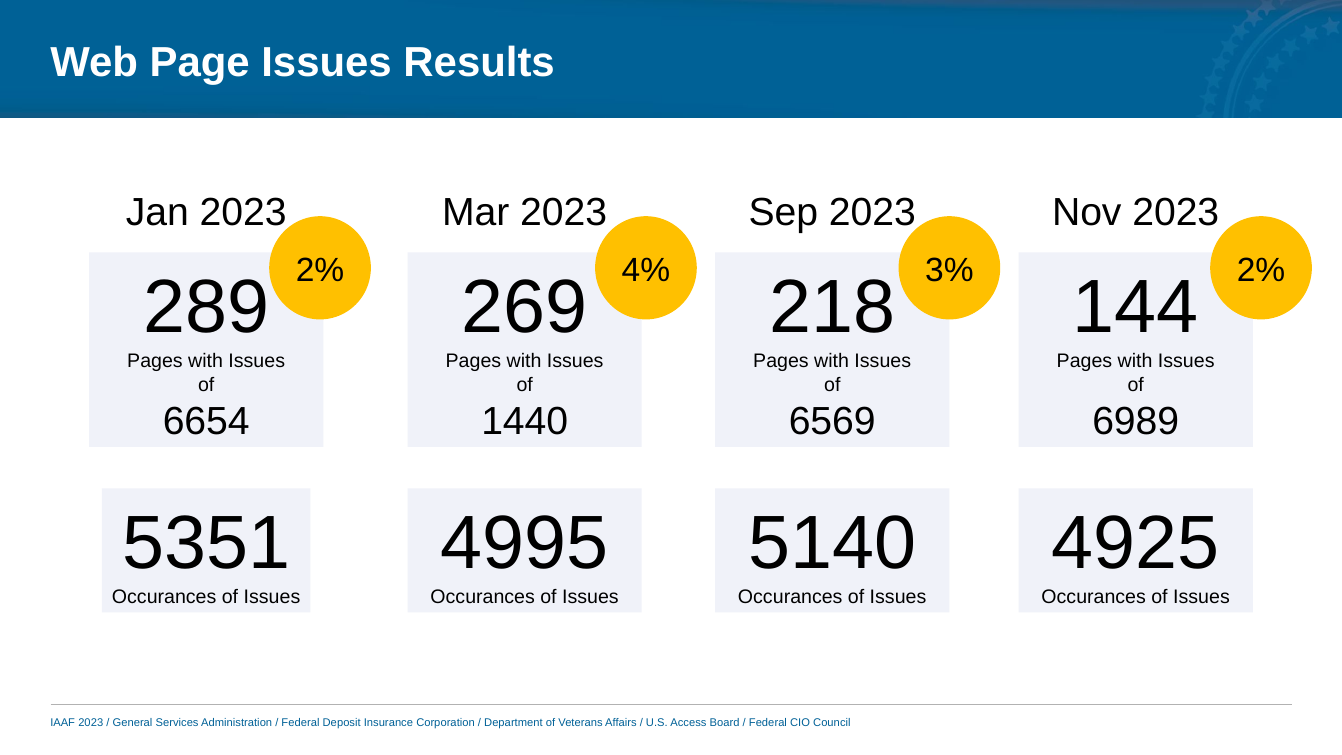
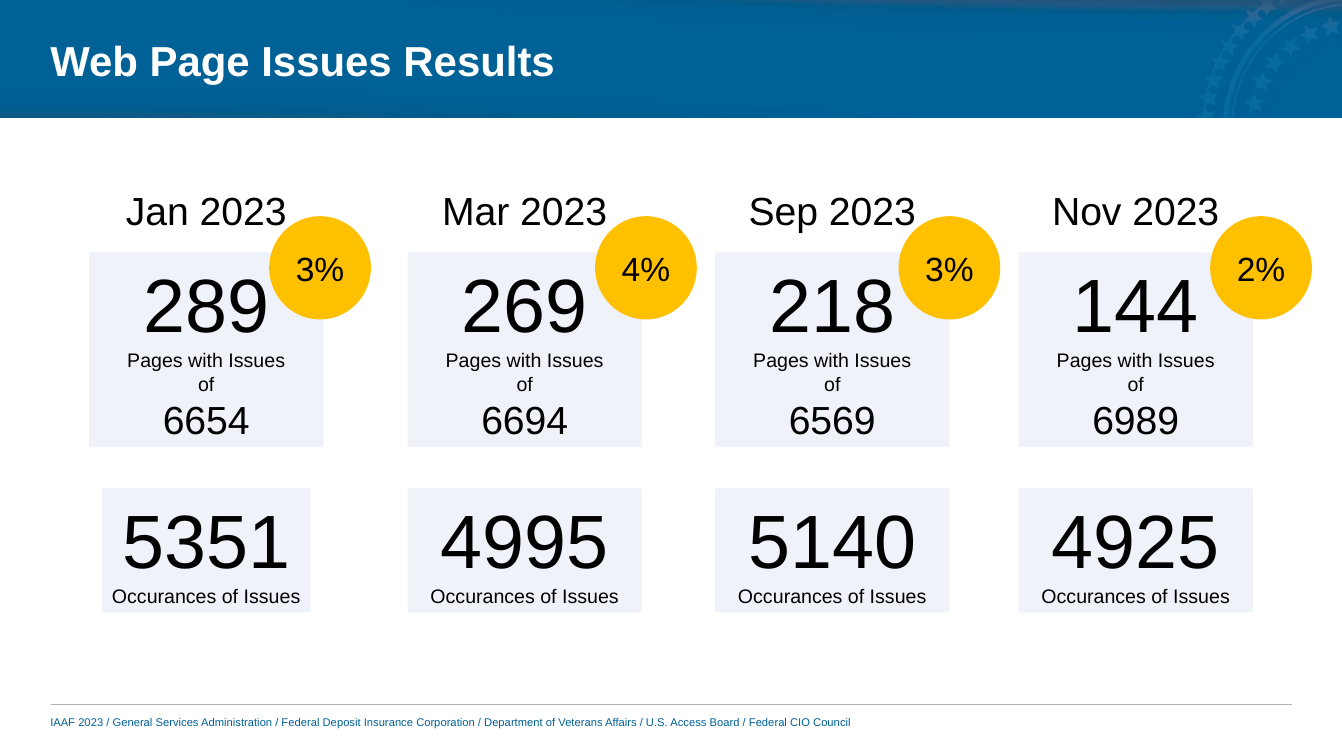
2%: 2% -> 3% (320, 270)
1440: 1440 -> 6694 (525, 421)
